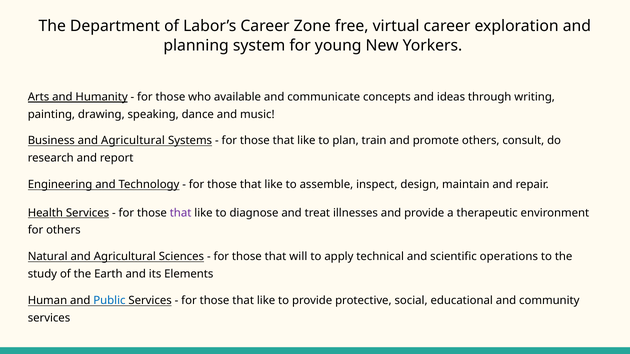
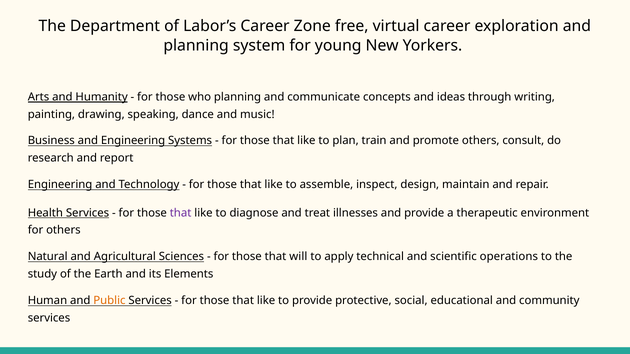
who available: available -> planning (238, 97)
Business and Agricultural: Agricultural -> Engineering (133, 141)
Public colour: blue -> orange (109, 301)
